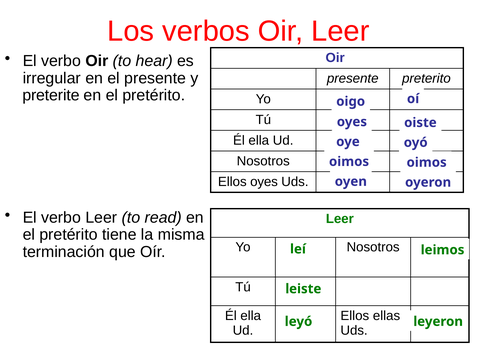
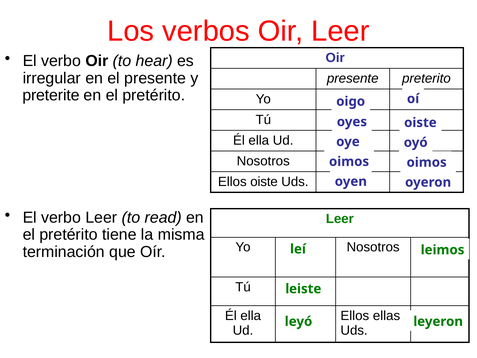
Ellos oyes: oyes -> oiste (264, 182)
